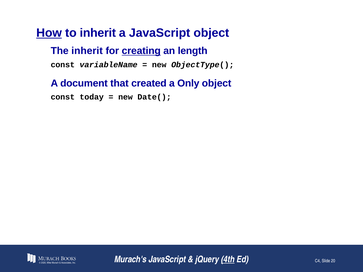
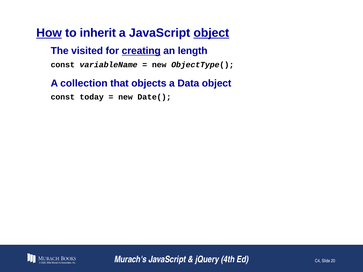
object underline: none -> present (211, 33)
The inherit: inherit -> visited (87, 51)
document: document -> collection (84, 83)
created: created -> objects (149, 83)
Only: Only -> Data (188, 83)
4th underline: present -> none (228, 260)
